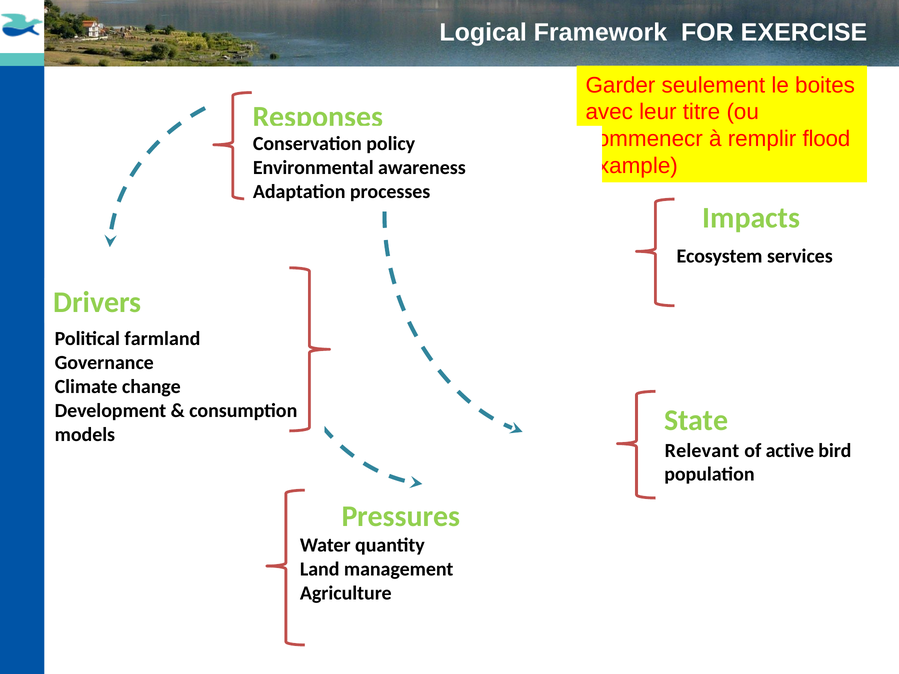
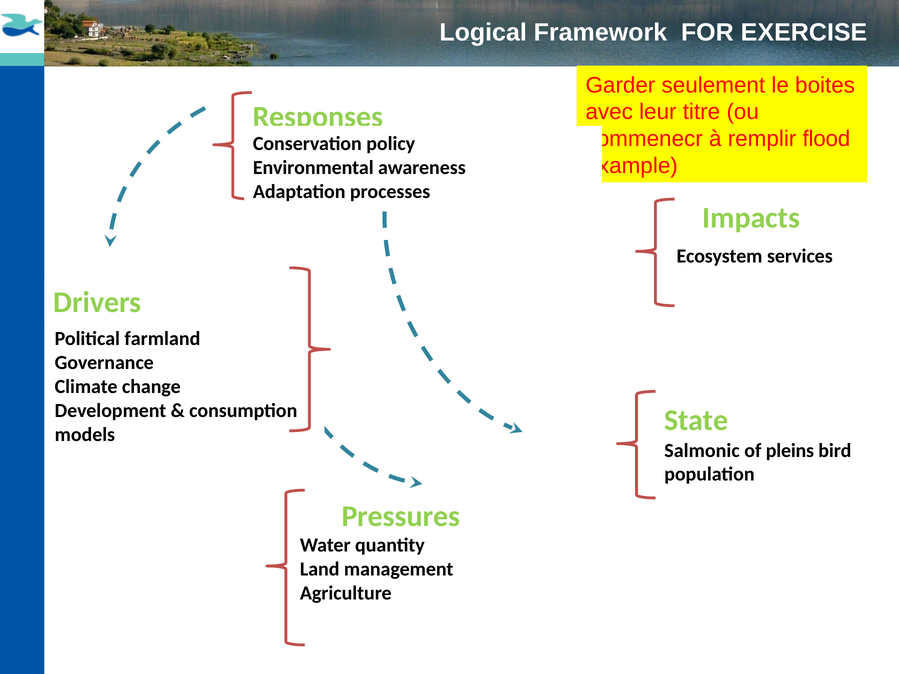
Relevant: Relevant -> Salmonic (702, 451)
active: active -> pleins (790, 451)
